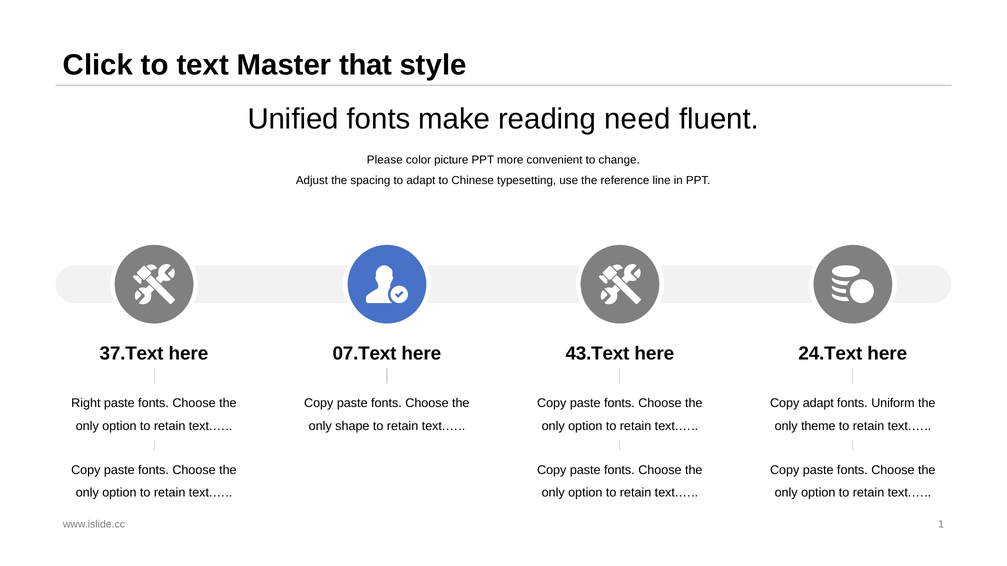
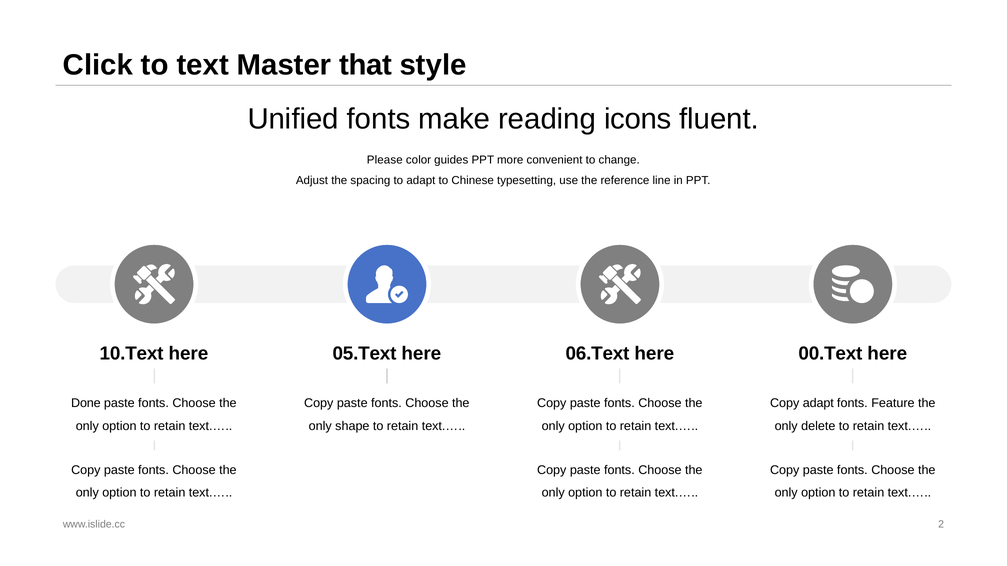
need: need -> icons (638, 119)
picture: picture -> guides (451, 160)
37.Text: 37.Text -> 10.Text (132, 354)
07.Text: 07.Text -> 05.Text (364, 354)
43.Text: 43.Text -> 06.Text (597, 354)
24.Text: 24.Text -> 00.Text (830, 354)
Right: Right -> Done (86, 404)
Uniform: Uniform -> Feature (893, 404)
theme: theme -> delete (818, 426)
1: 1 -> 2 (941, 525)
